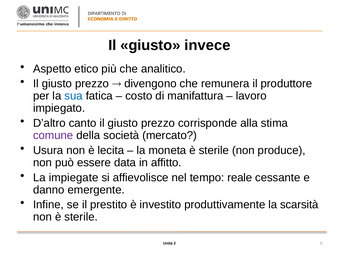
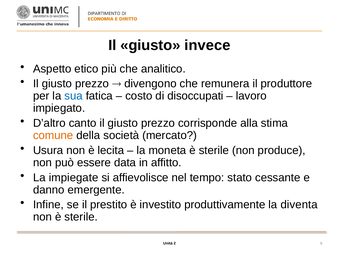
manifattura: manifattura -> disoccupati (195, 96)
comune colour: purple -> orange (53, 135)
reale: reale -> stato (240, 177)
scarsità: scarsità -> diventa (299, 204)
